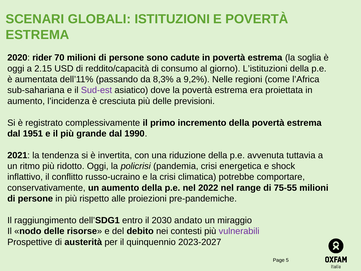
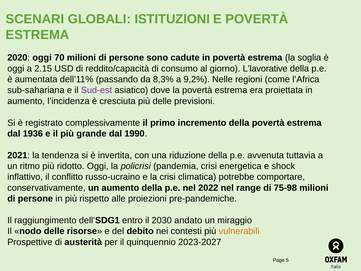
2020 rider: rider -> oggi (42, 58)
L’istituzioni: L’istituzioni -> L’lavorative (265, 69)
1951: 1951 -> 1936 (33, 134)
75-55: 75-55 -> 75-98 (285, 188)
vulnerabili colour: purple -> orange (239, 231)
